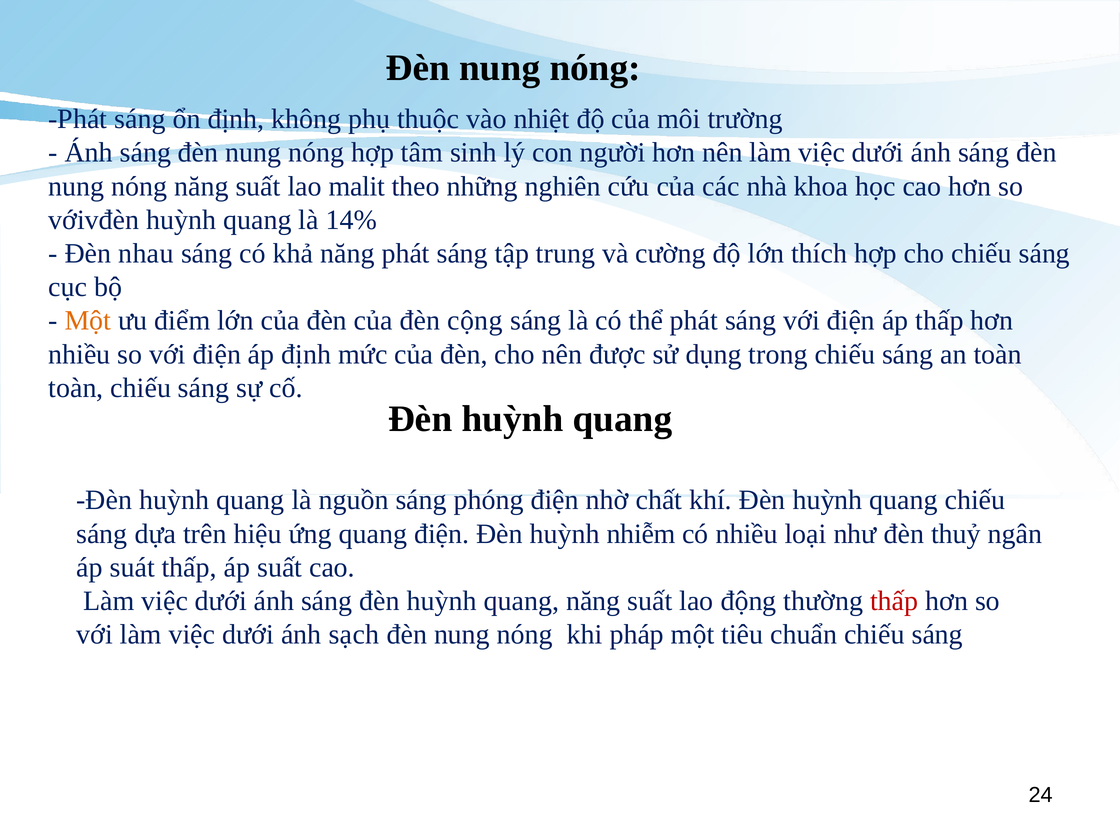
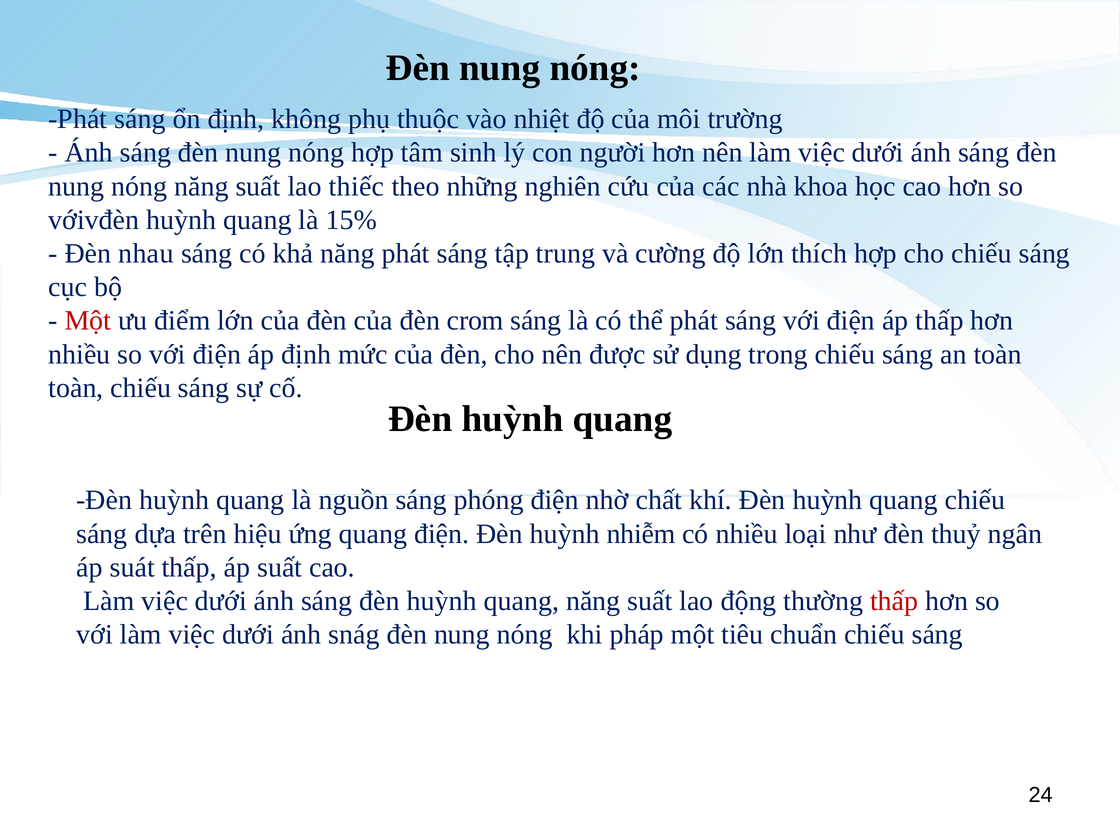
malit: malit -> thiếc (356, 186)
14%: 14% -> 15% (351, 220)
Một colour: orange -> red (88, 321)
cộng: cộng -> crom (475, 321)
sạch: sạch -> snág (354, 635)
